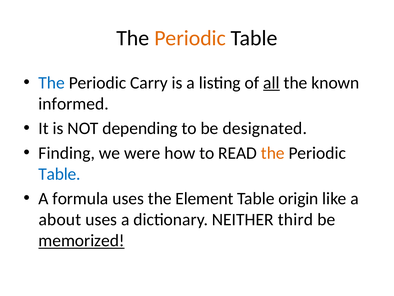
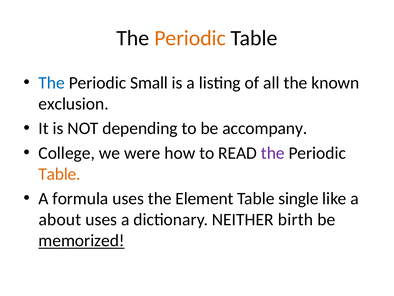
Carry: Carry -> Small (149, 83)
all underline: present -> none (271, 83)
informed: informed -> exclusion (74, 104)
designated: designated -> accompany (265, 128)
Finding: Finding -> College (67, 153)
the colour: orange -> purple (273, 153)
Table colour: blue -> orange (59, 174)
origin: origin -> single (298, 198)
third: third -> birth (295, 219)
